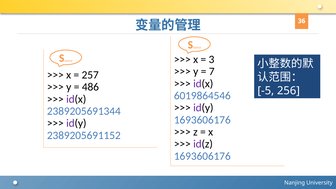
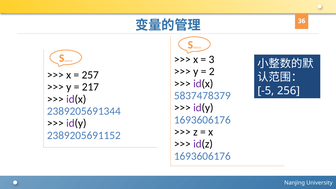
7: 7 -> 2 (212, 71)
486: 486 -> 217 (90, 87)
6019864546: 6019864546 -> 5837478379 (202, 96)
